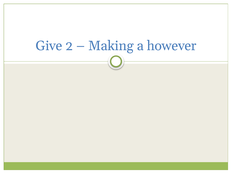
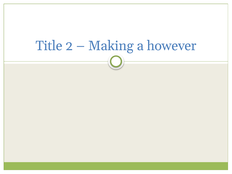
Give: Give -> Title (49, 46)
